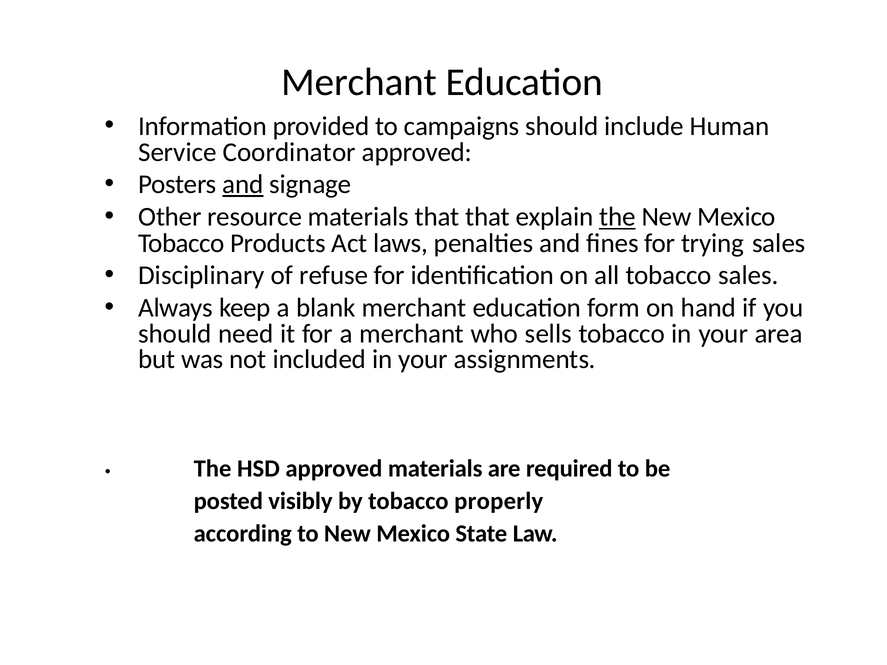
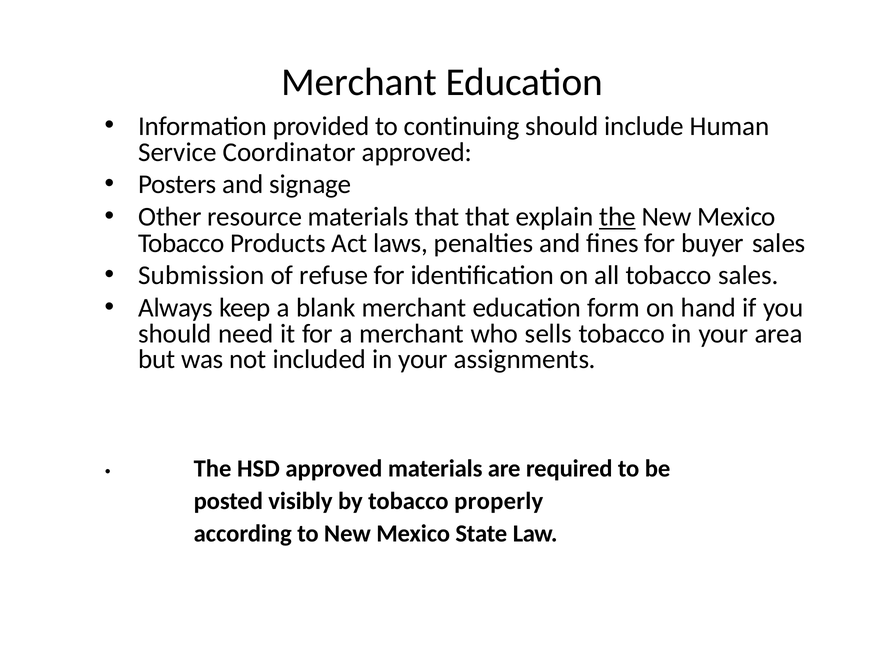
campaigns: campaigns -> continuing (462, 126)
and underline: present -> none (243, 184)
trying: trying -> buyer (713, 243)
Disciplinary: Disciplinary -> Submission (201, 275)
